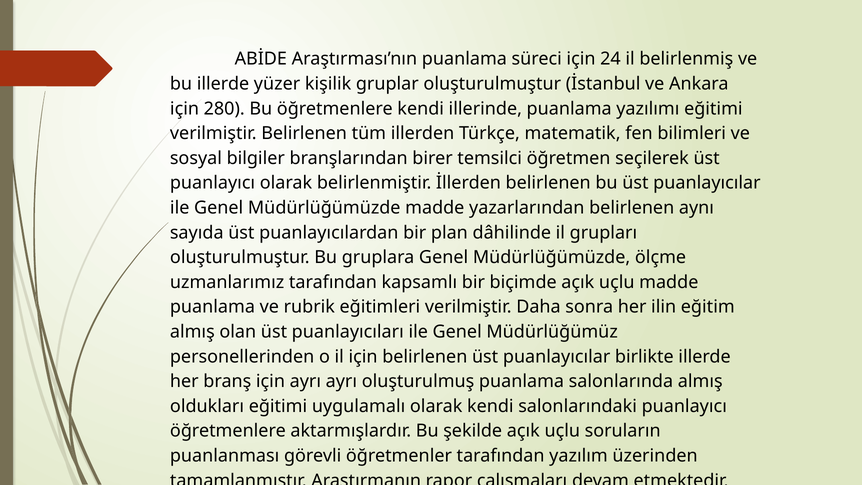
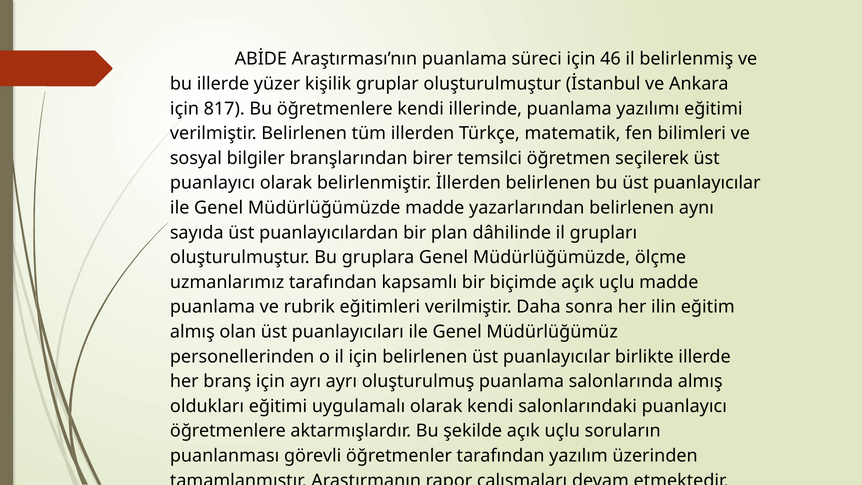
24: 24 -> 46 (610, 59)
280: 280 -> 817 (224, 109)
